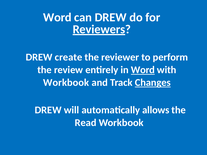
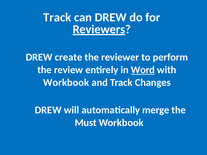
Word: Word -> Track (57, 17)
Changes underline: present -> none (153, 83)
allows: allows -> merge (156, 110)
Read: Read -> Must (86, 123)
